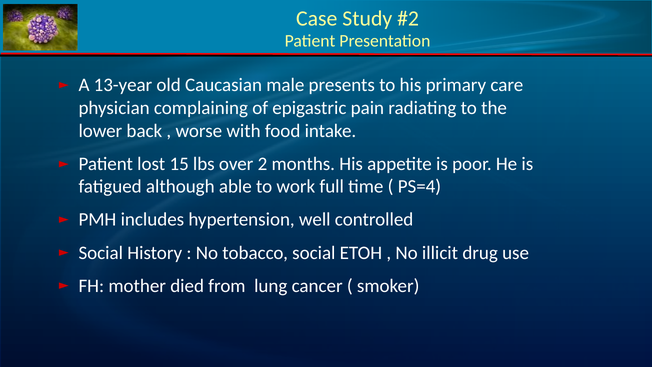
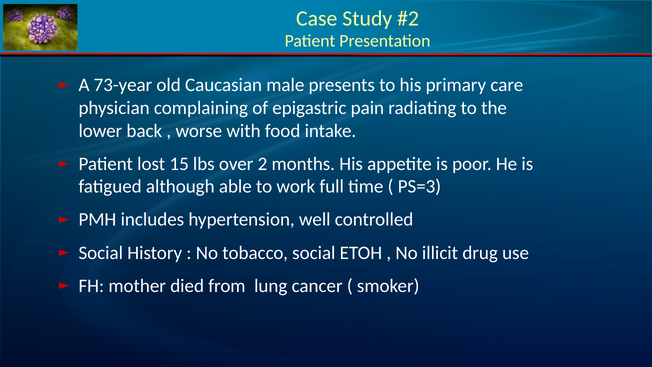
13-year: 13-year -> 73-year (123, 85)
PS=4: PS=4 -> PS=3 (419, 187)
